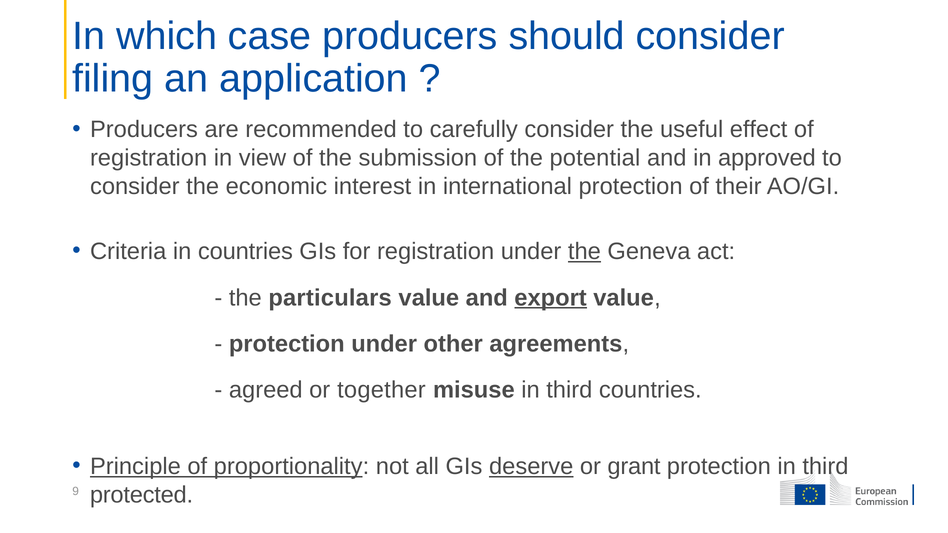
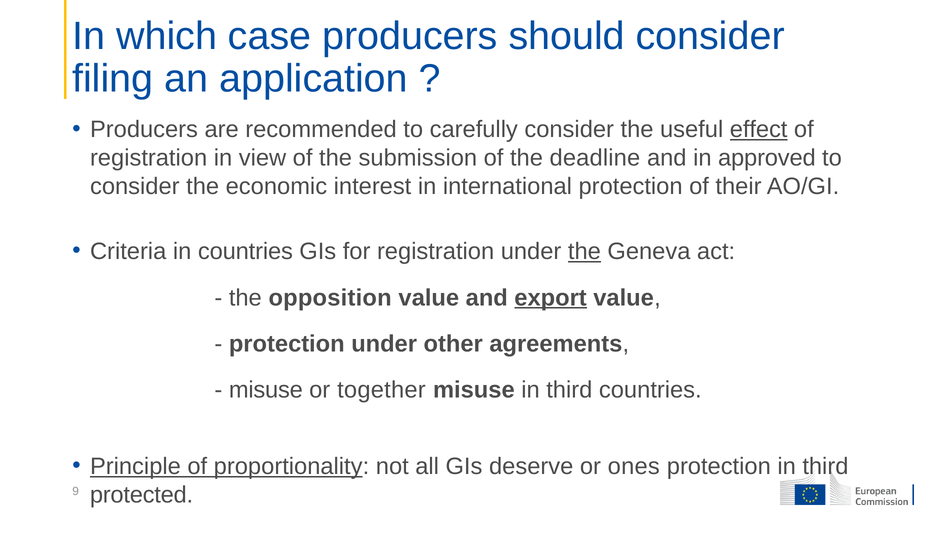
effect underline: none -> present (759, 130)
potential: potential -> deadline (595, 158)
particulars: particulars -> opposition (330, 298)
agreed: agreed -> misuse (266, 390)
deserve underline: present -> none (531, 467)
grant: grant -> ones (634, 467)
